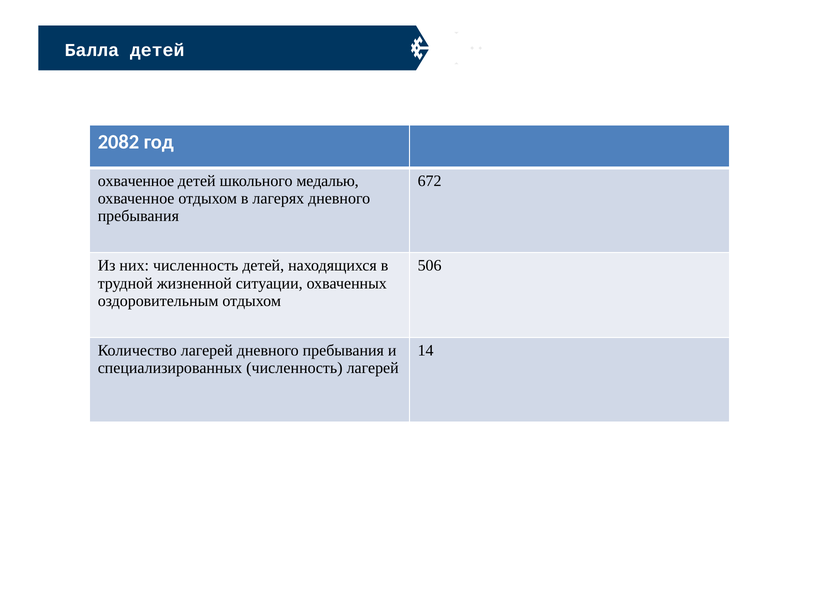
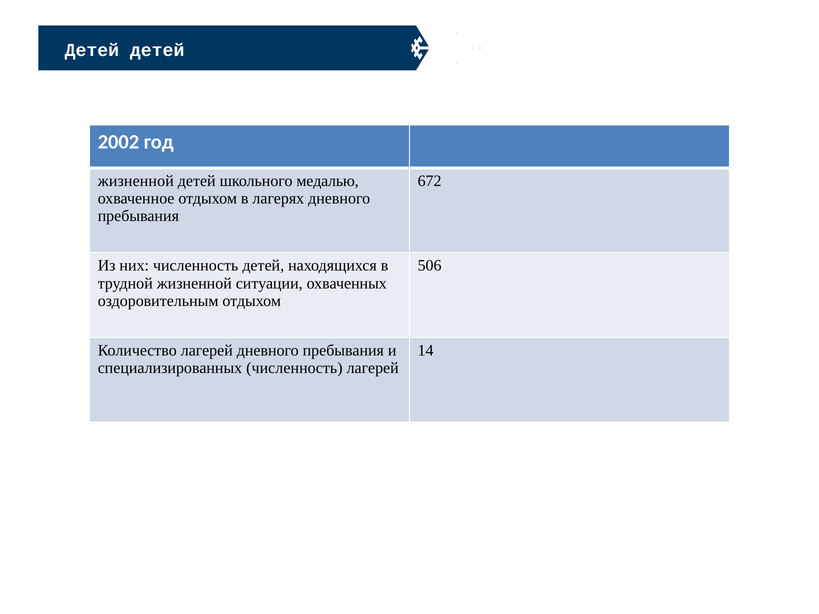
Балла: Балла -> Детей (92, 50)
2082: 2082 -> 2002 (118, 142)
охваченное: охваченное -> жизненной (136, 181)
